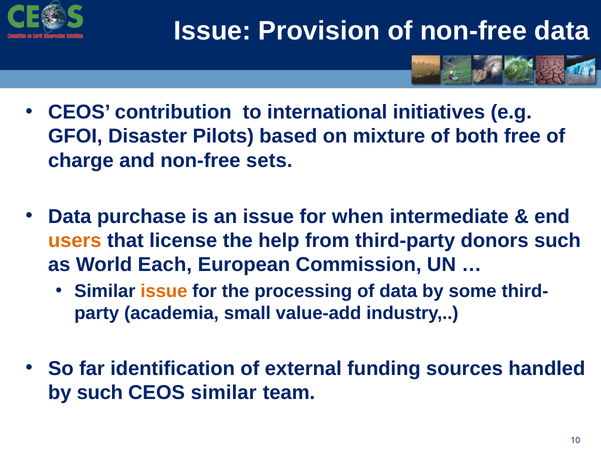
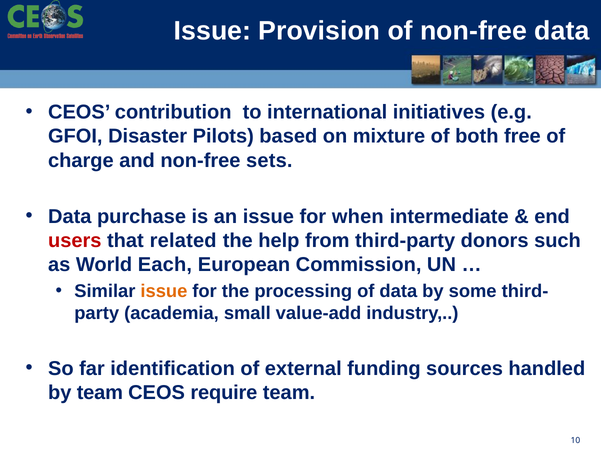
users colour: orange -> red (75, 240)
license: license -> related (183, 240)
by such: such -> team (100, 392)
CEOS similar: similar -> require (224, 392)
